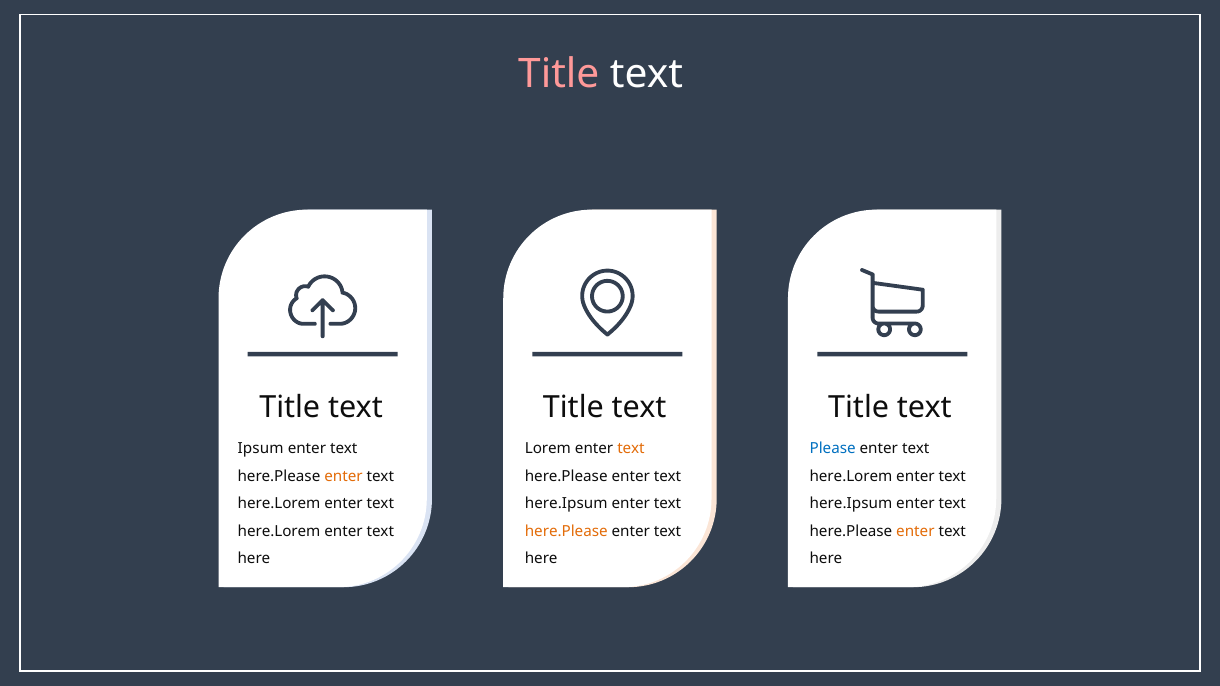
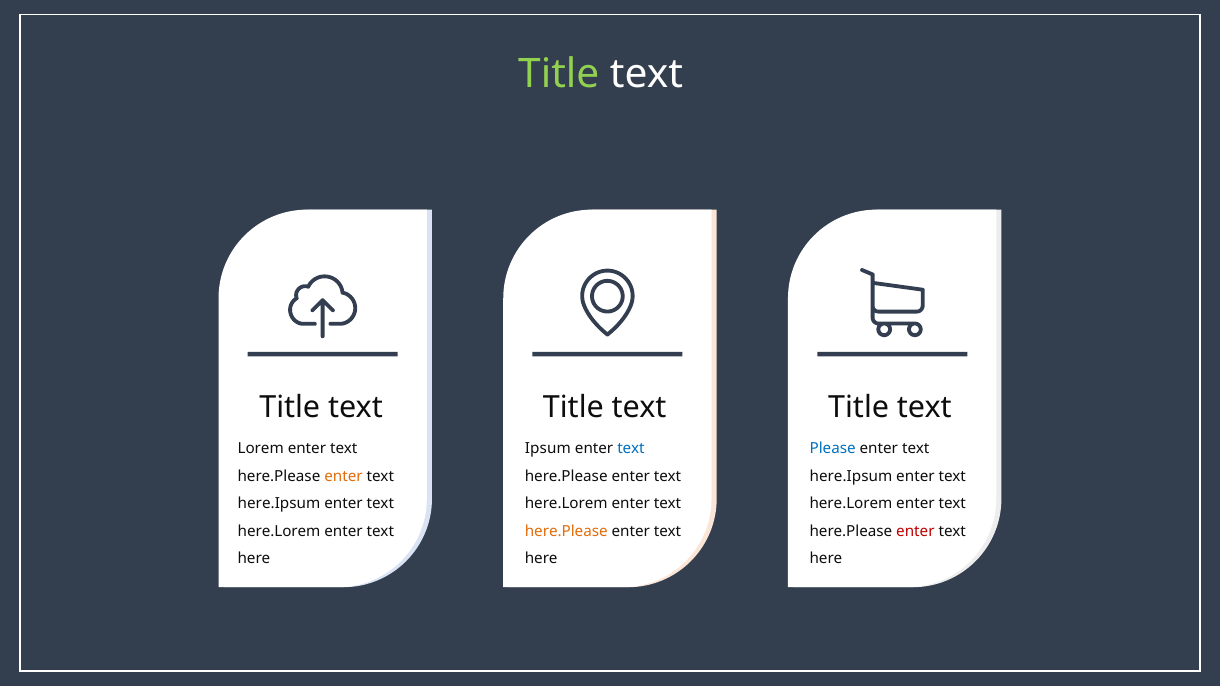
Title colour: pink -> light green (559, 74)
Ipsum: Ipsum -> Lorem (261, 449)
Lorem: Lorem -> Ipsum (548, 449)
text colour: orange -> blue (631, 449)
here.Lorem: here.Lorem -> here.Ipsum (851, 477)
here.Lorem: here.Lorem -> here.Ipsum (279, 504)
here.Ipsum: here.Ipsum -> here.Lorem (566, 504)
here.Ipsum: here.Ipsum -> here.Lorem (851, 504)
enter colour: orange -> red (915, 531)
